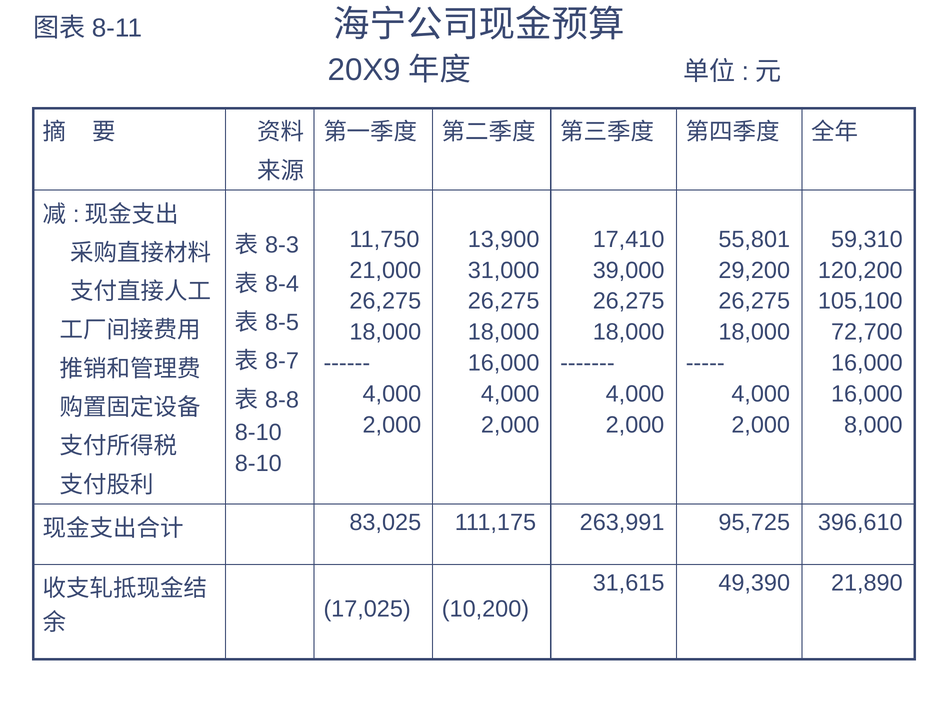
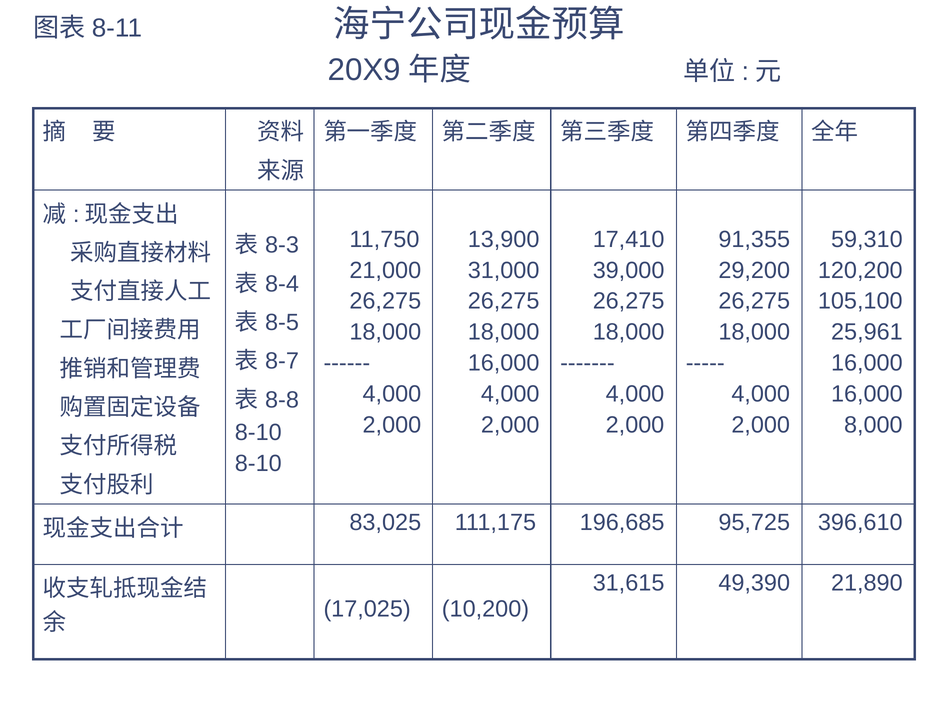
55,801: 55,801 -> 91,355 (754, 239)
72,700: 72,700 -> 25,961 (867, 332)
263,991: 263,991 -> 196,685 (622, 522)
